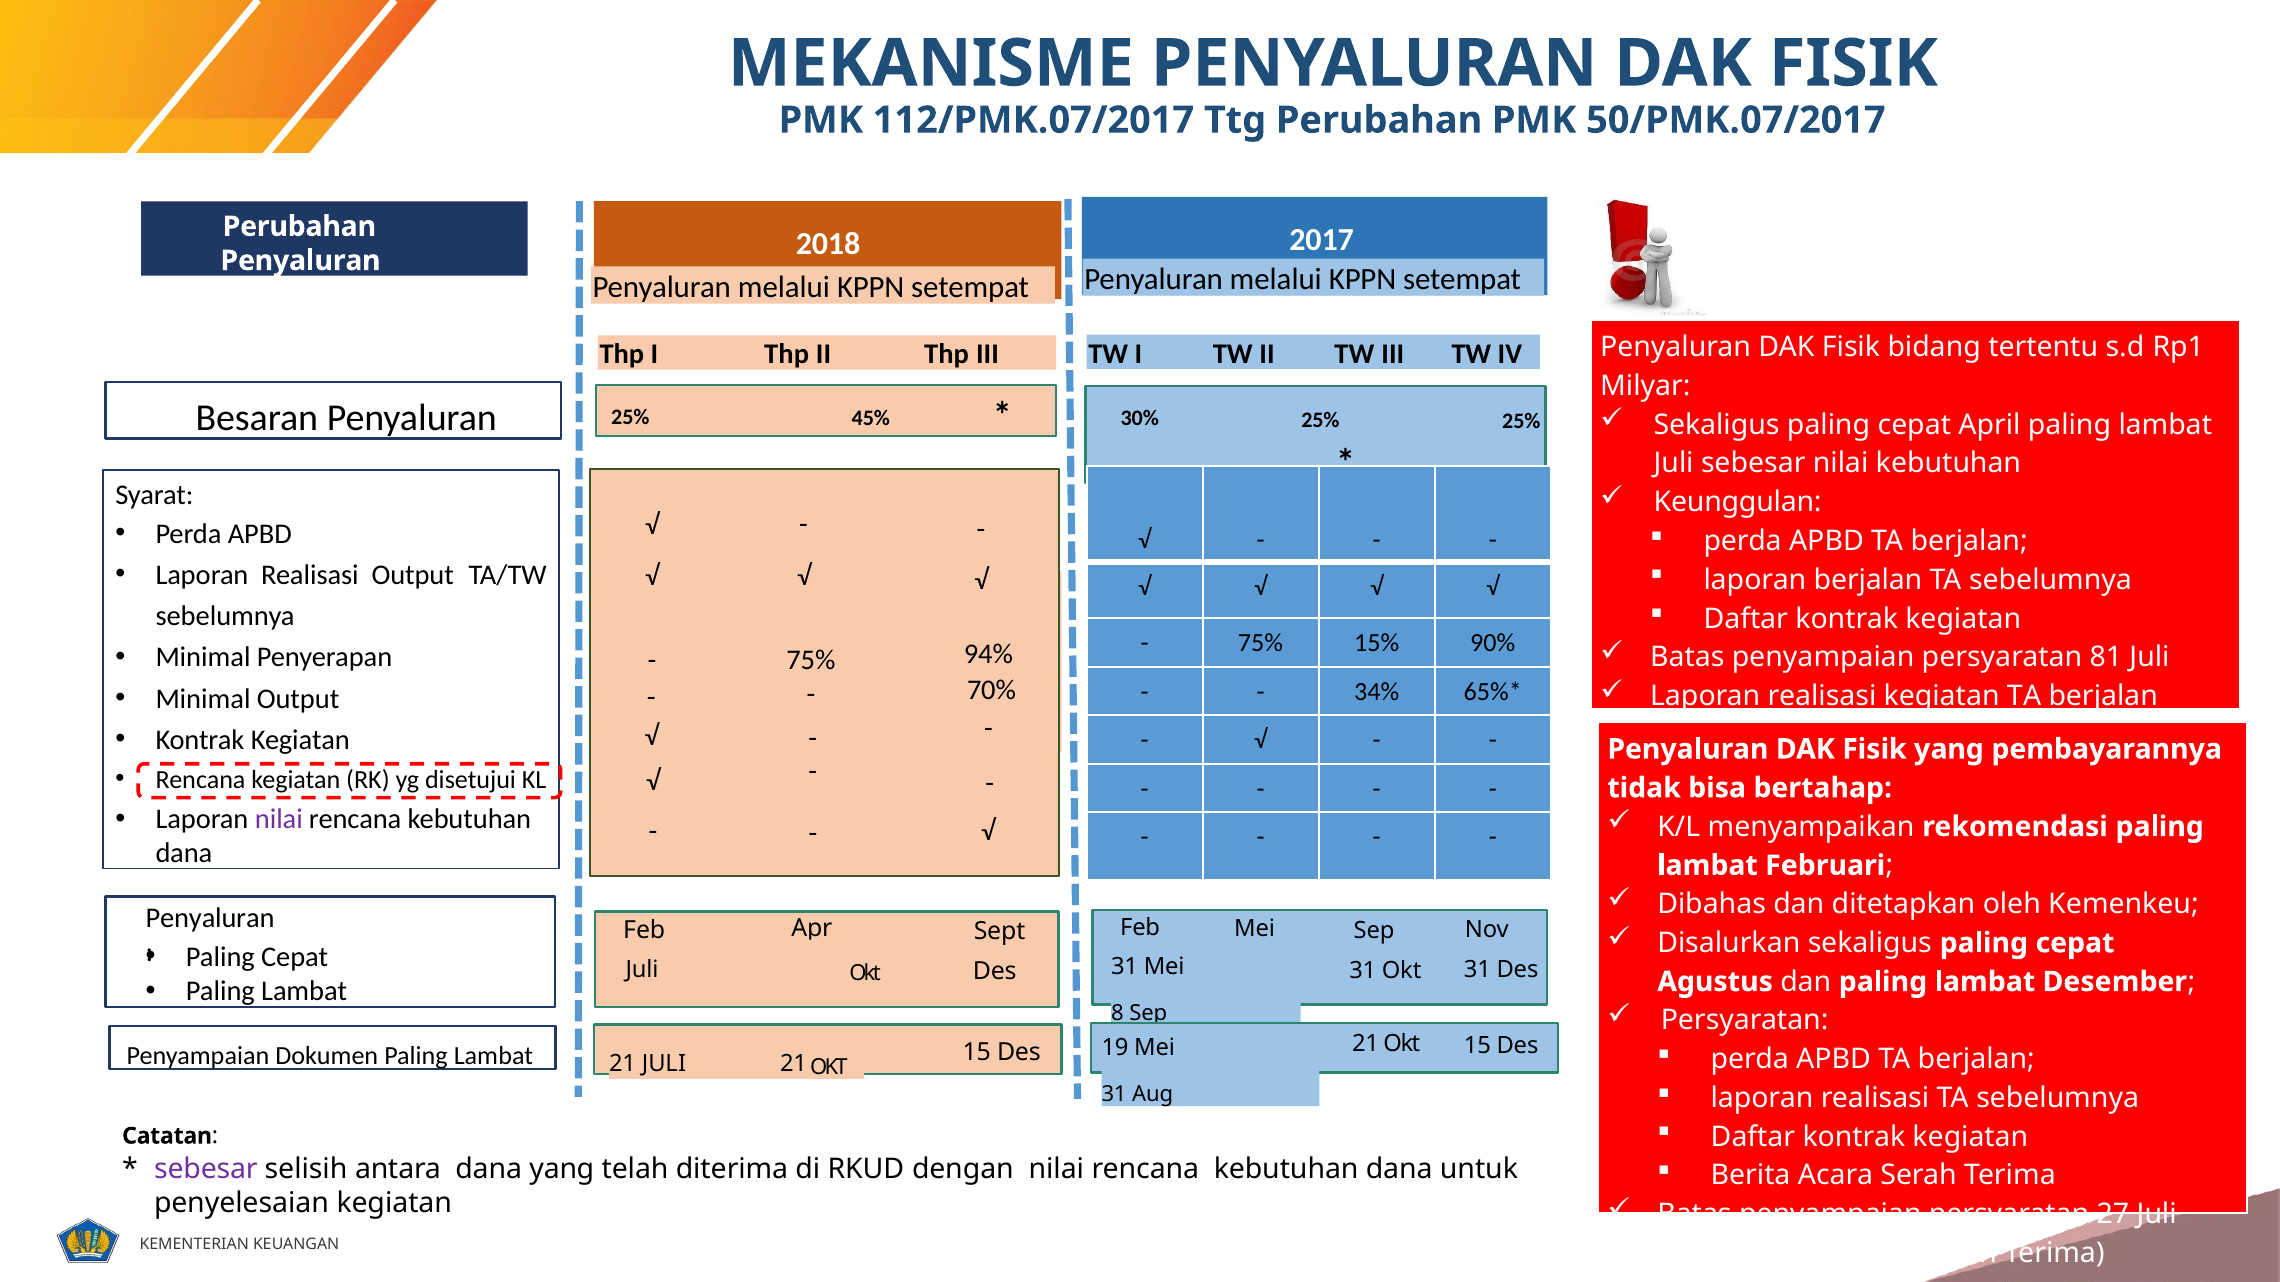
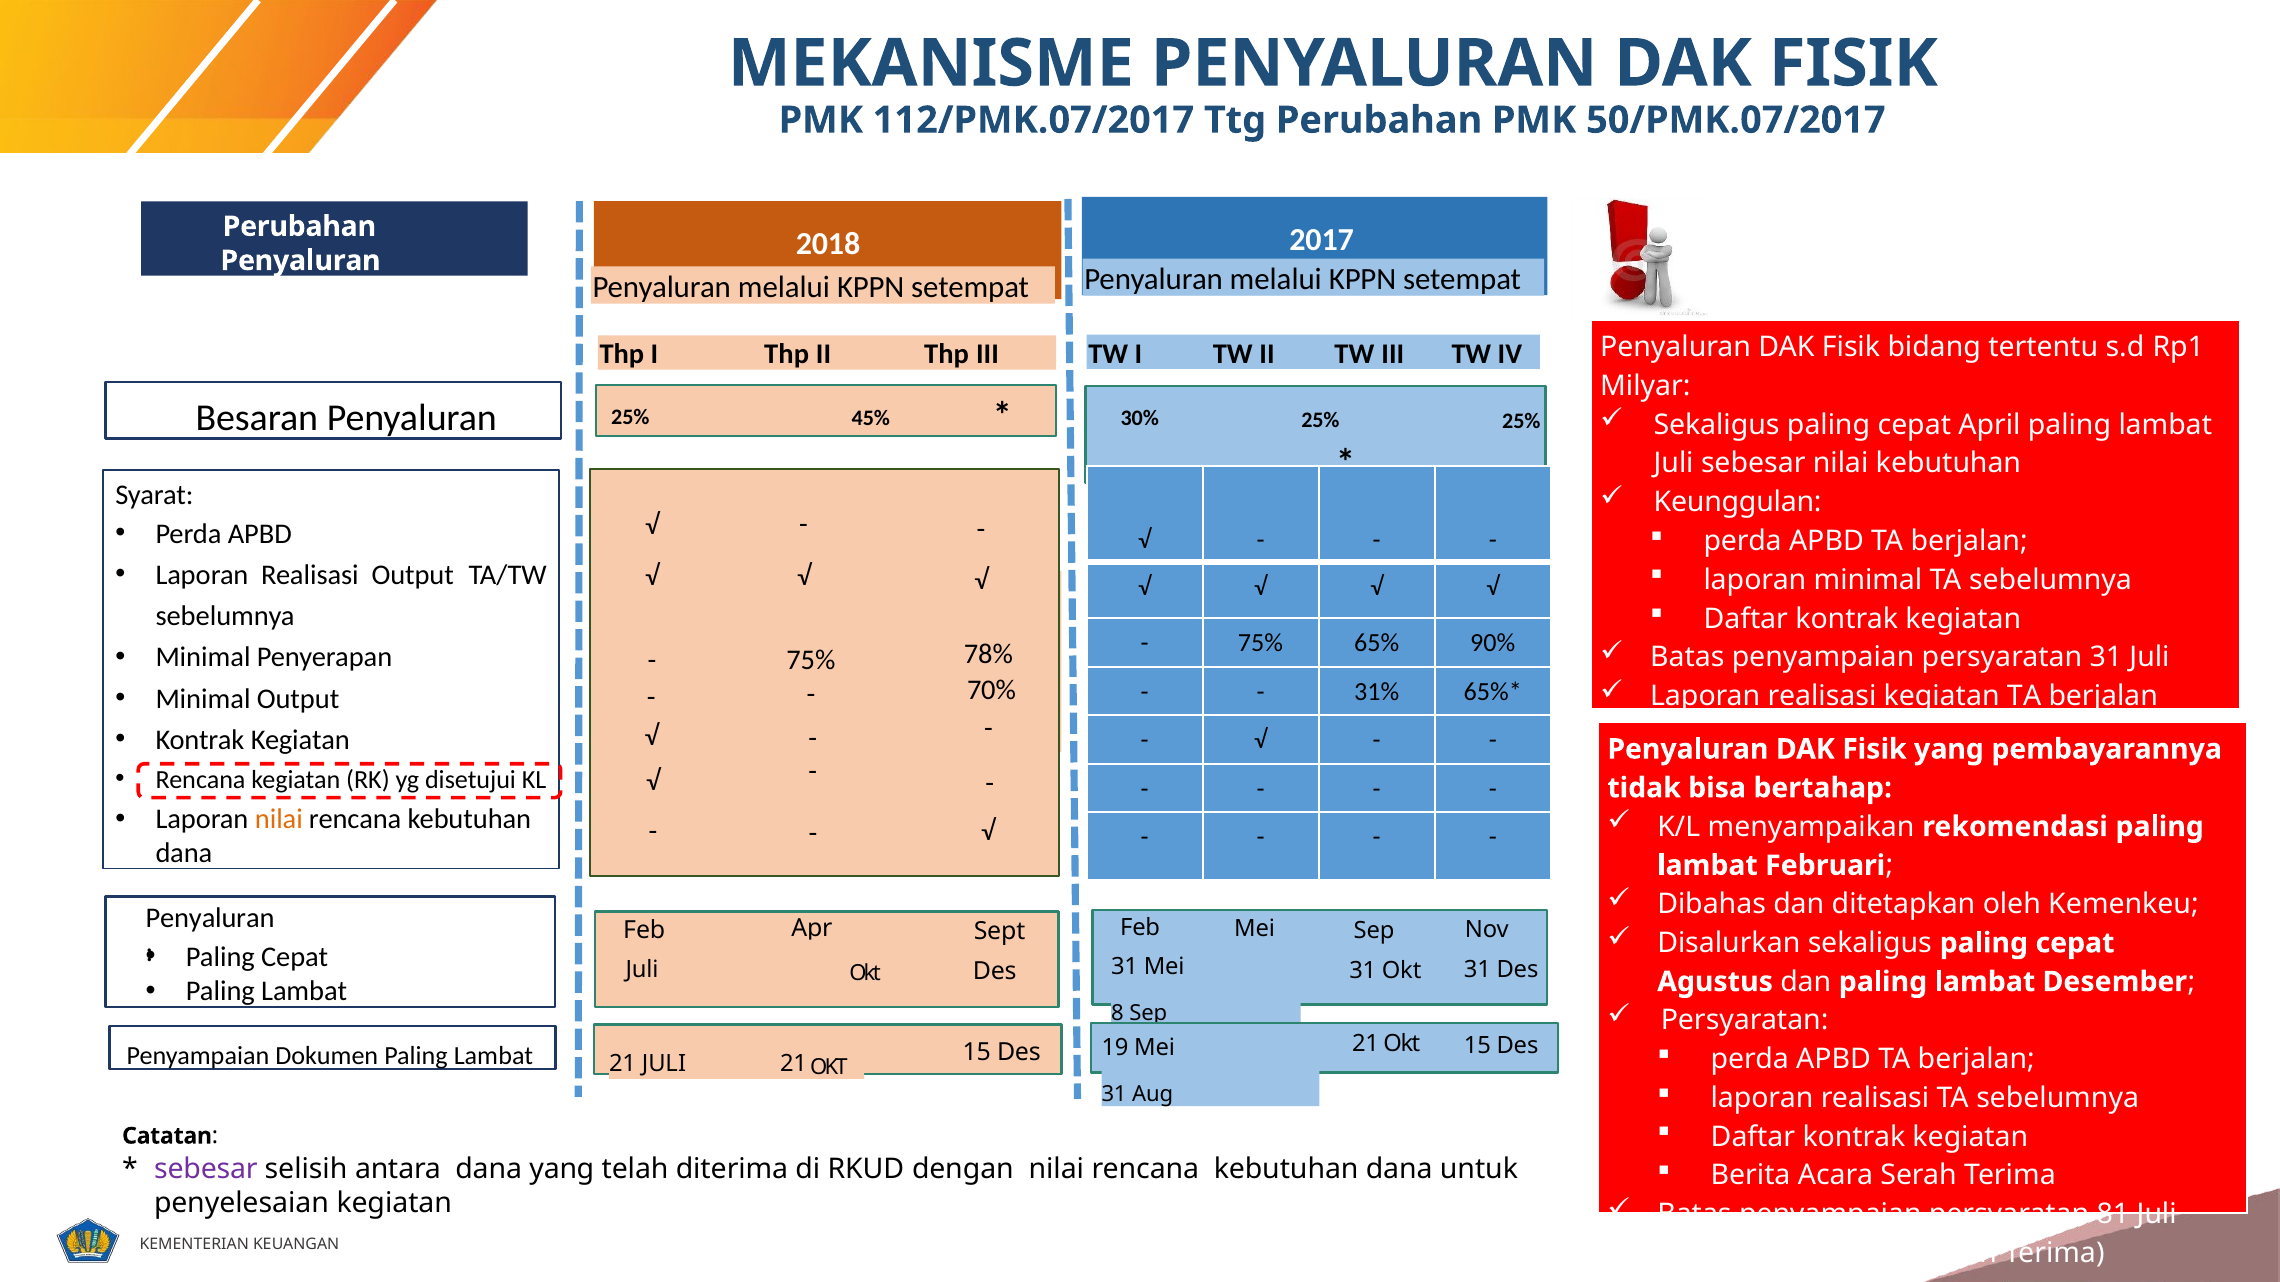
laporan berjalan: berjalan -> minimal (1868, 580)
15%: 15% -> 65% (1377, 644)
94%: 94% -> 78% (988, 654)
persyaratan 81: 81 -> 31 (2106, 658)
34%: 34% -> 31% (1377, 692)
nilai colour: purple -> orange (279, 820)
27: 27 -> 81 (2113, 1215)
